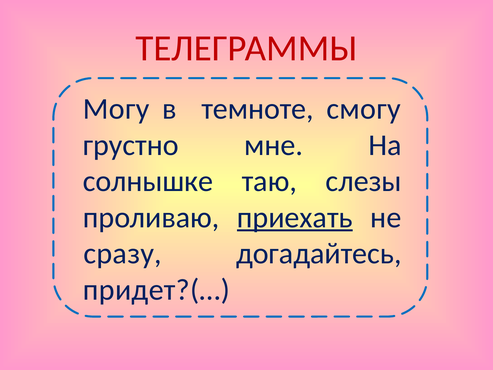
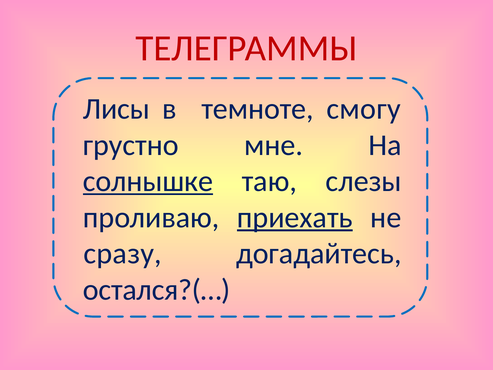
Могу: Могу -> Лисы (116, 109)
солнышке underline: none -> present (148, 181)
придет?(…: придет?(… -> остался?(… (157, 290)
